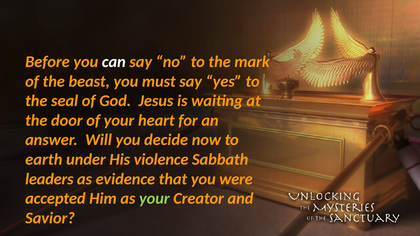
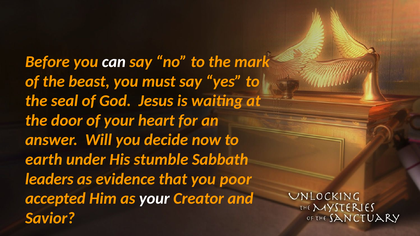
violence: violence -> stumble (161, 160)
were: were -> poor (236, 179)
your colour: light green -> white (154, 199)
